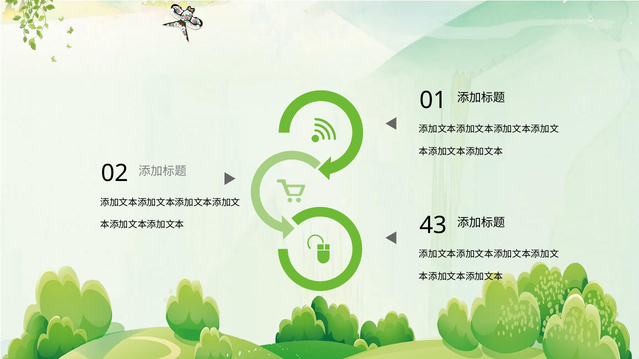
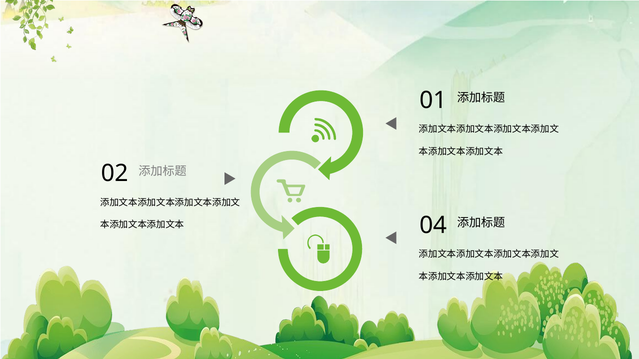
43: 43 -> 04 (433, 226)
